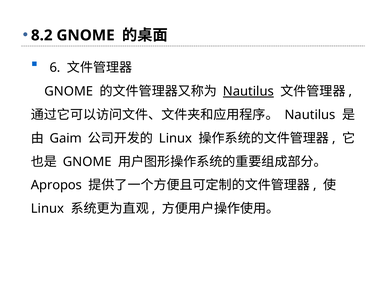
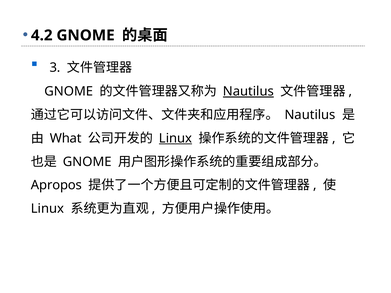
8.2: 8.2 -> 4.2 (42, 35)
6: 6 -> 3 (55, 68)
Gaim: Gaim -> What (66, 138)
Linux underline: none -> present (176, 138)
